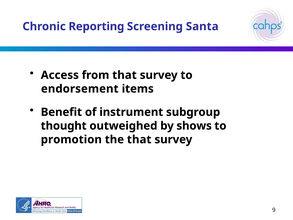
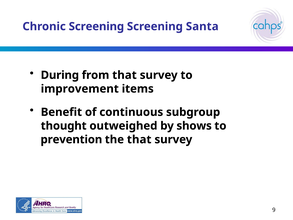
Chronic Reporting: Reporting -> Screening (96, 26)
Access: Access -> During (60, 75)
endorsement: endorsement -> improvement (80, 89)
instrument: instrument -> continuous (131, 112)
promotion: promotion -> prevention (71, 139)
